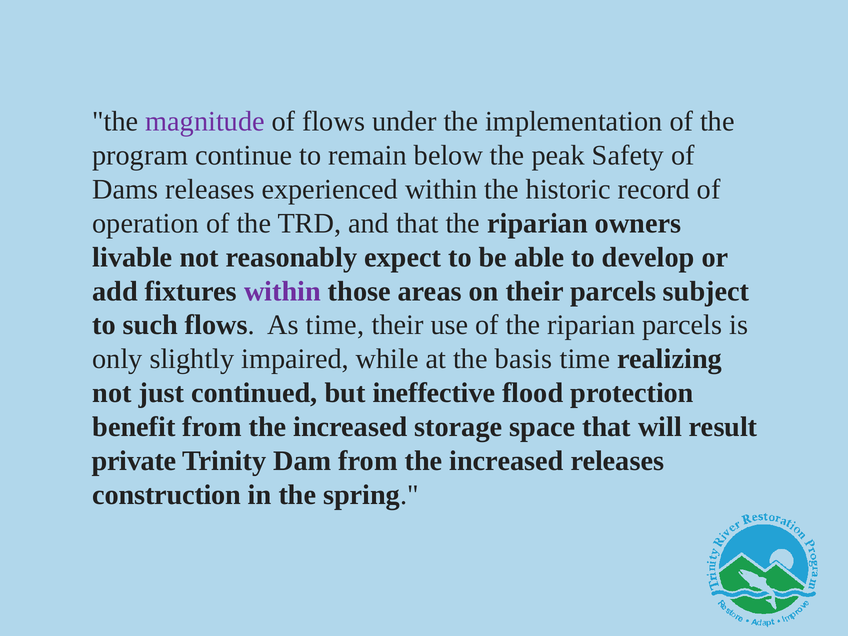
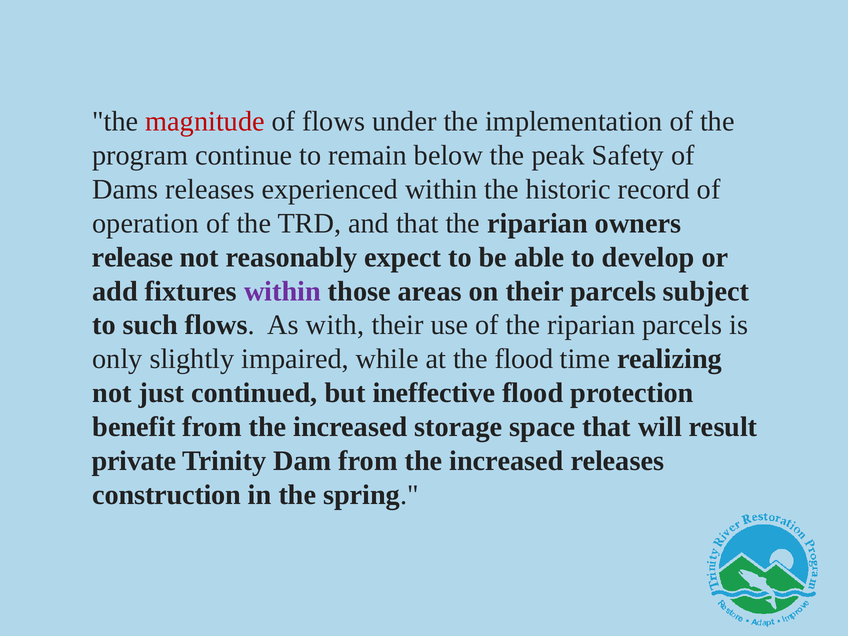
magnitude colour: purple -> red (205, 122)
livable: livable -> release (132, 257)
As time: time -> with (335, 325)
the basis: basis -> flood (524, 359)
